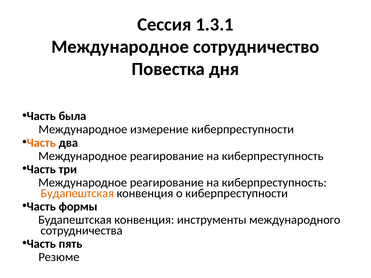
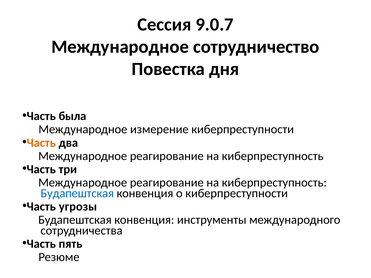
1.3.1: 1.3.1 -> 9.0.7 (215, 25)
Будапештская colour: orange -> blue (77, 193)
формы: формы -> угрозы (78, 207)
